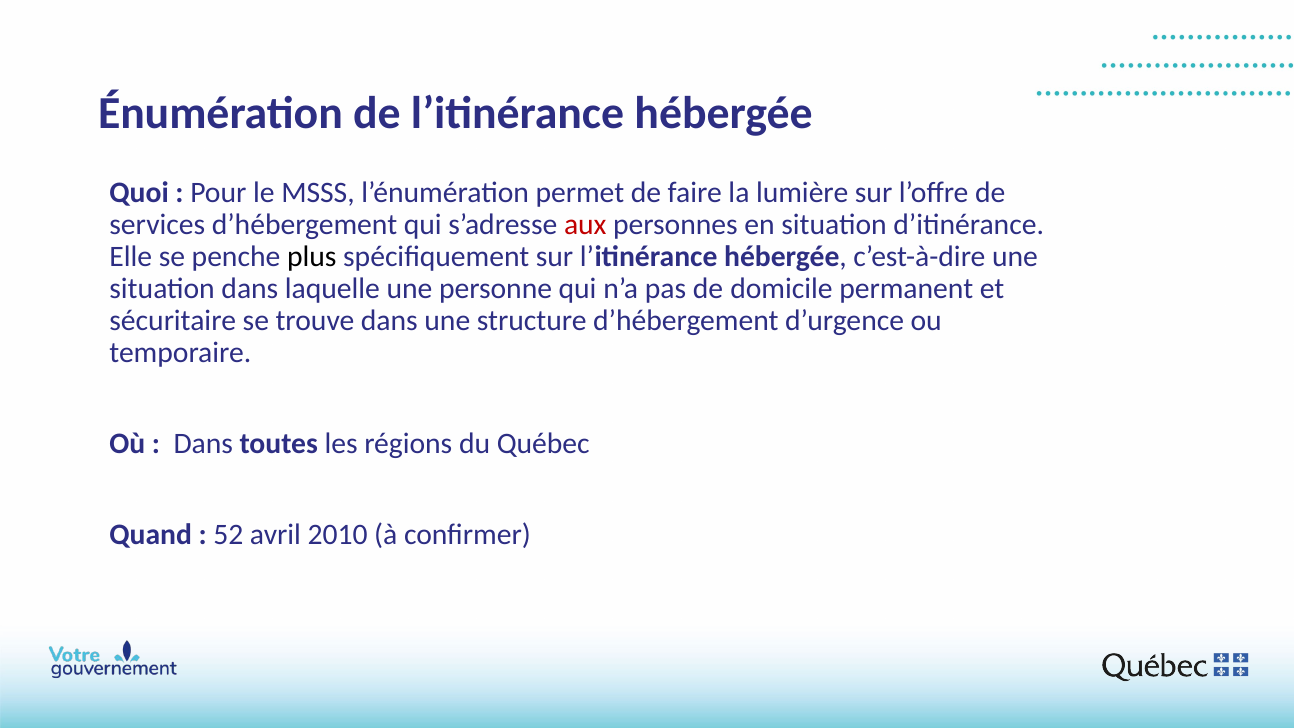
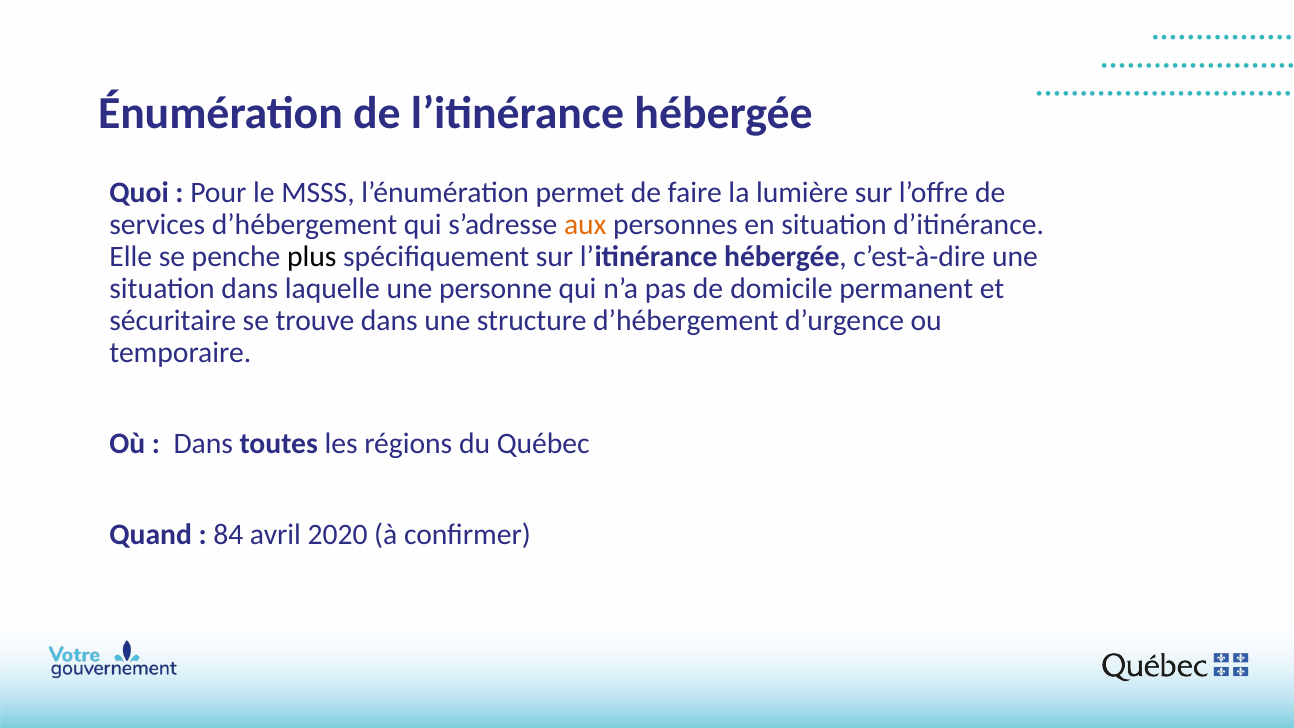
aux colour: red -> orange (585, 225)
52: 52 -> 84 (228, 534)
2010: 2010 -> 2020 (338, 534)
